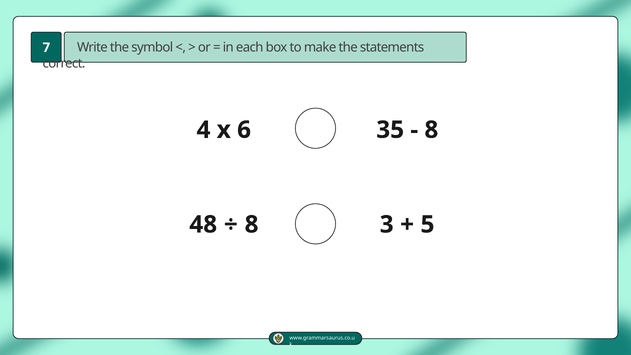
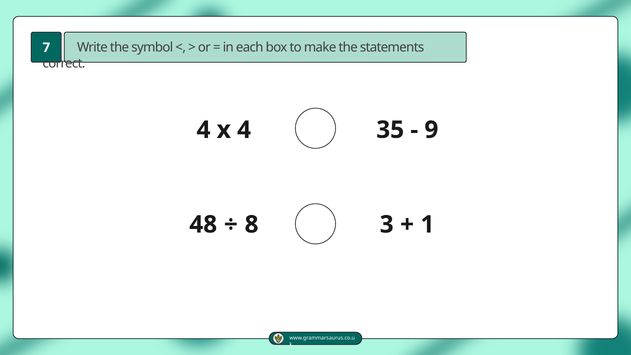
x 6: 6 -> 4 (244, 130)
8: 8 -> 9 (431, 130)
5: 5 -> 1 (428, 225)
